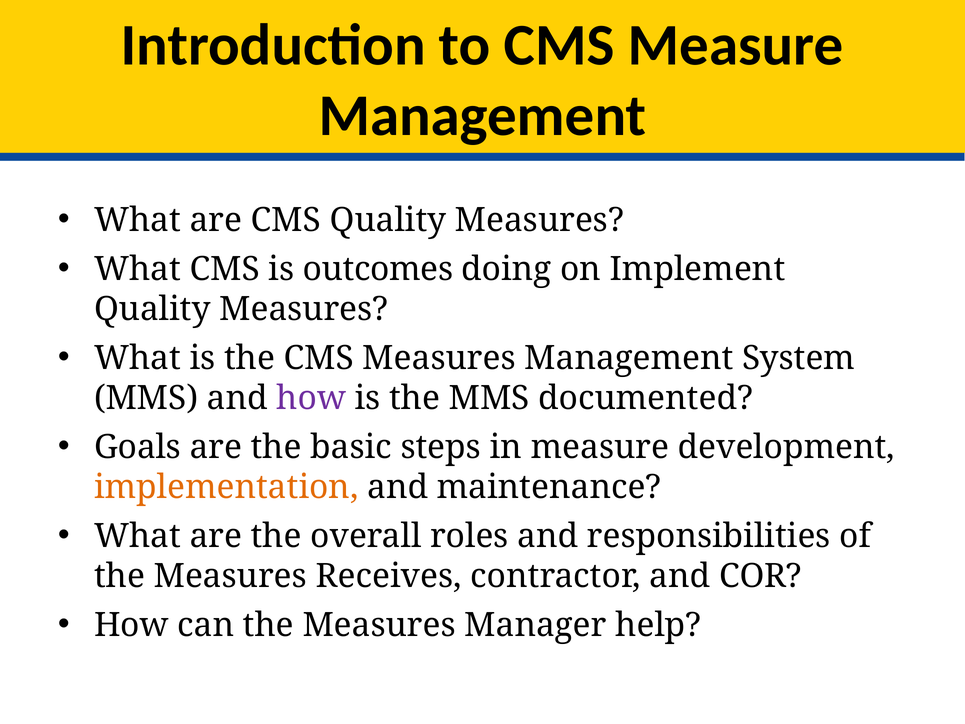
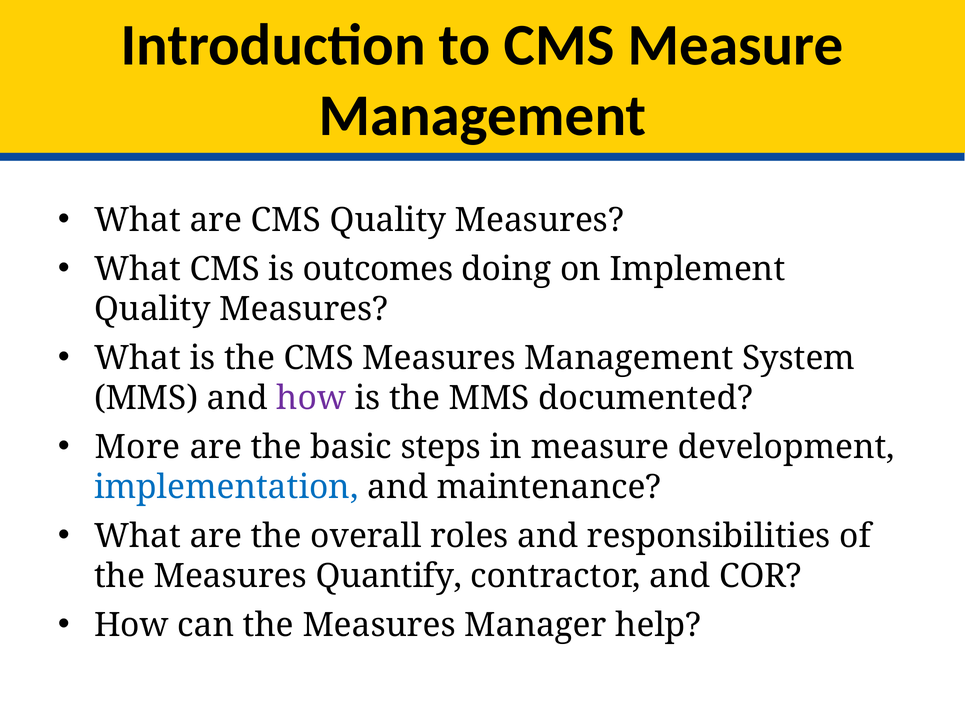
Goals: Goals -> More (137, 447)
implementation colour: orange -> blue (226, 487)
Receives: Receives -> Quantify (389, 576)
